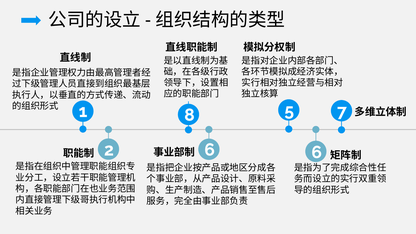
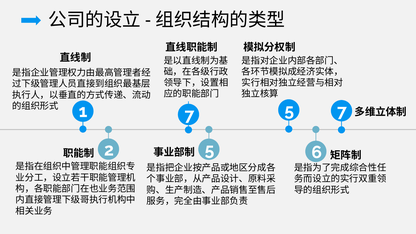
1 8: 8 -> 7 (189, 115)
2 6: 6 -> 5 (209, 150)
